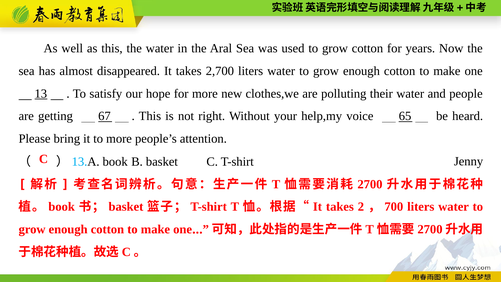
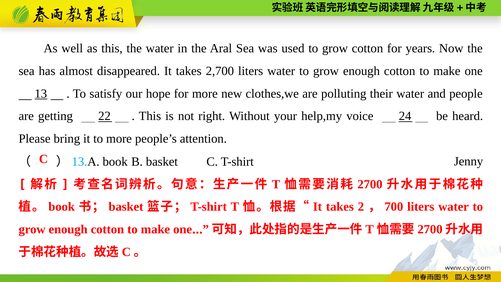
67: 67 -> 22 (104, 116)
65: 65 -> 24 (405, 116)
